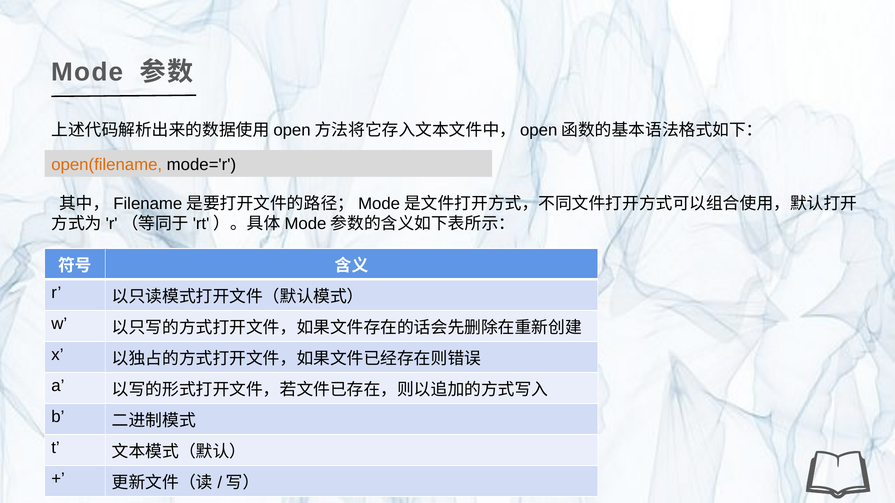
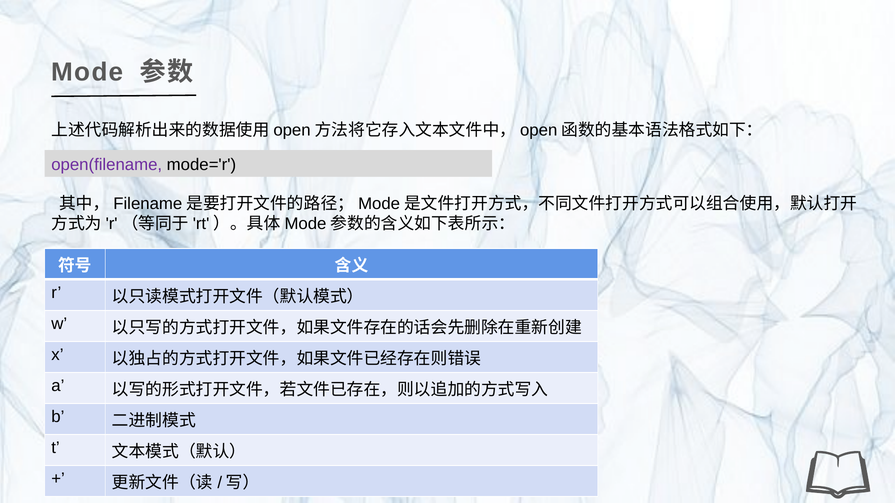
open(filename colour: orange -> purple (107, 165)
